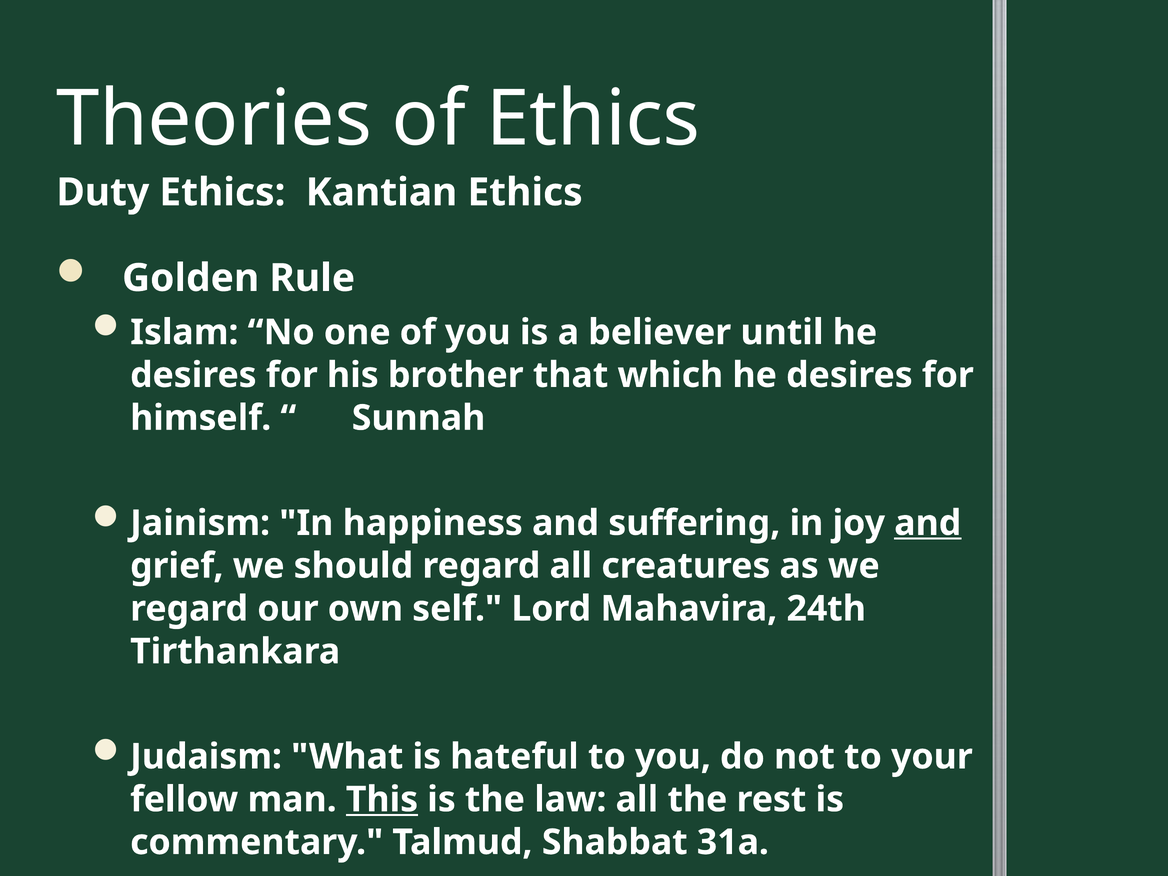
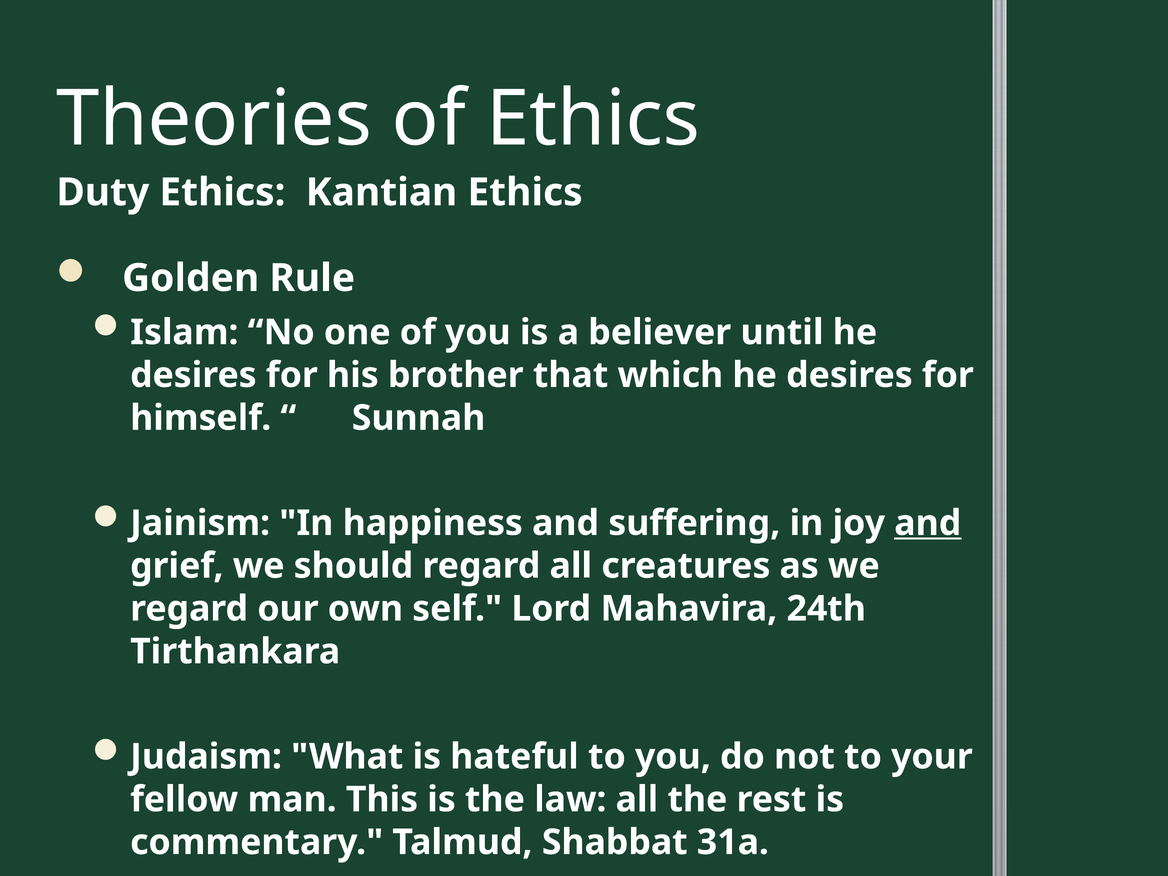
This underline: present -> none (382, 799)
